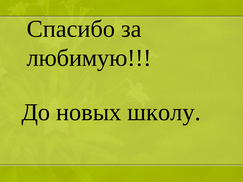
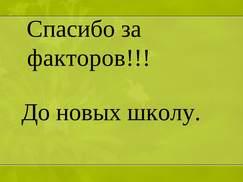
любимую: любимую -> факторов (89, 58)
